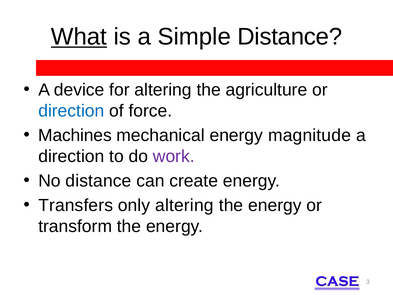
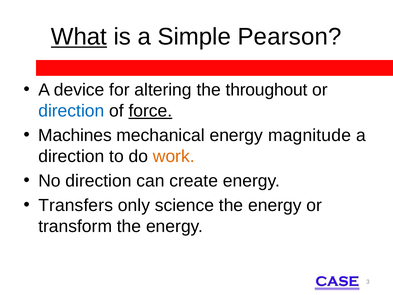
Simple Distance: Distance -> Pearson (290, 37)
agriculture: agriculture -> throughout (267, 90)
force underline: none -> present (150, 111)
work colour: purple -> orange (174, 156)
No distance: distance -> direction (99, 181)
only altering: altering -> science (184, 205)
